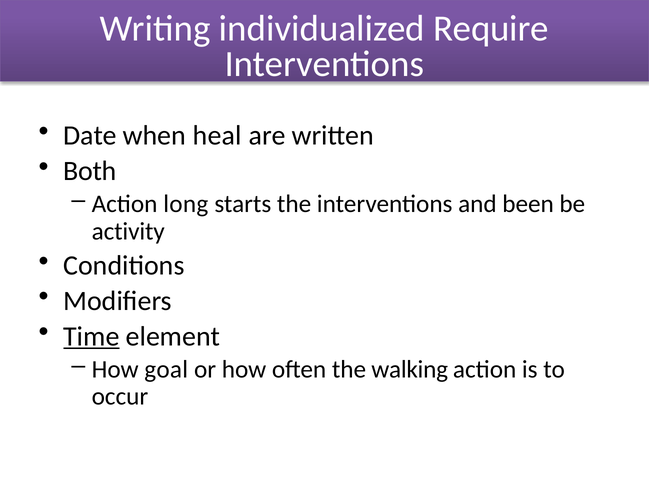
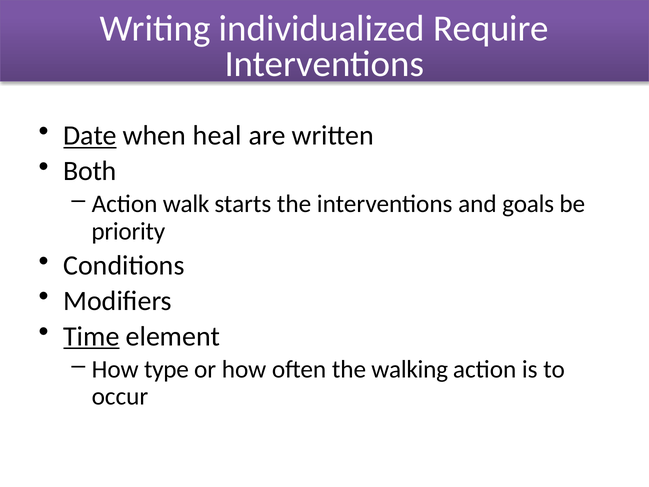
Date underline: none -> present (90, 136)
long: long -> walk (186, 204)
been: been -> goals (528, 204)
activity: activity -> priority (128, 231)
goal: goal -> type (166, 369)
